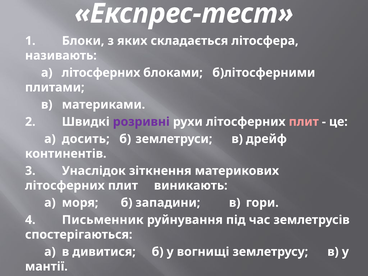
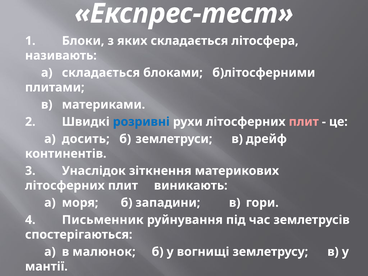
а літосферних: літосферних -> складається (101, 73)
розривні colour: purple -> blue (141, 122)
дивитися: дивитися -> малюнок (104, 252)
